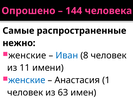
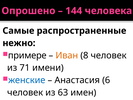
женские: женские -> примере (27, 55)
Иван colour: blue -> orange (67, 55)
11: 11 -> 71 (25, 68)
1: 1 -> 6 (106, 80)
